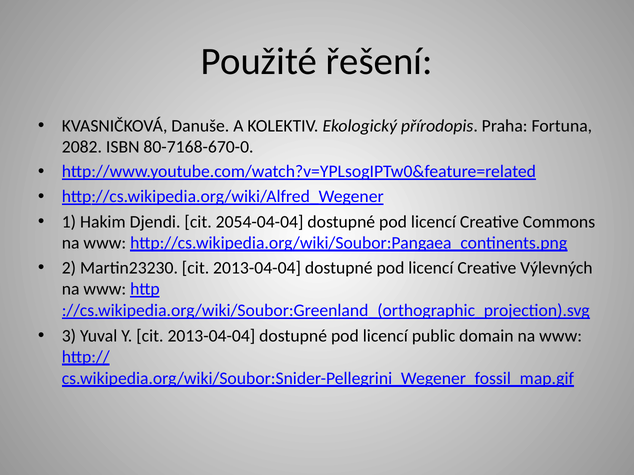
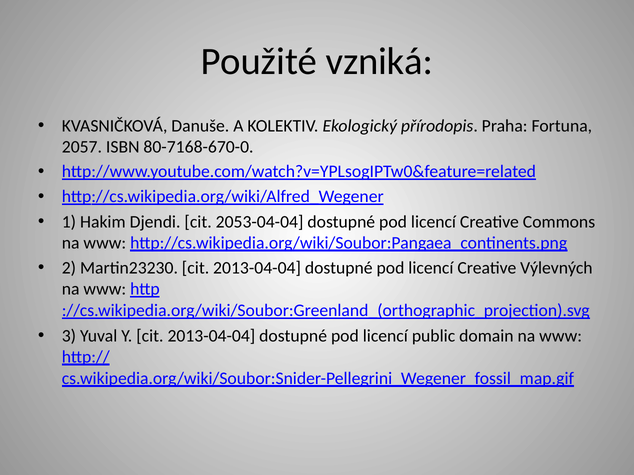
řešení: řešení -> vzniká (379, 61)
2082: 2082 -> 2057 (82, 147)
2054-04-04: 2054-04-04 -> 2053-04-04 (260, 222)
